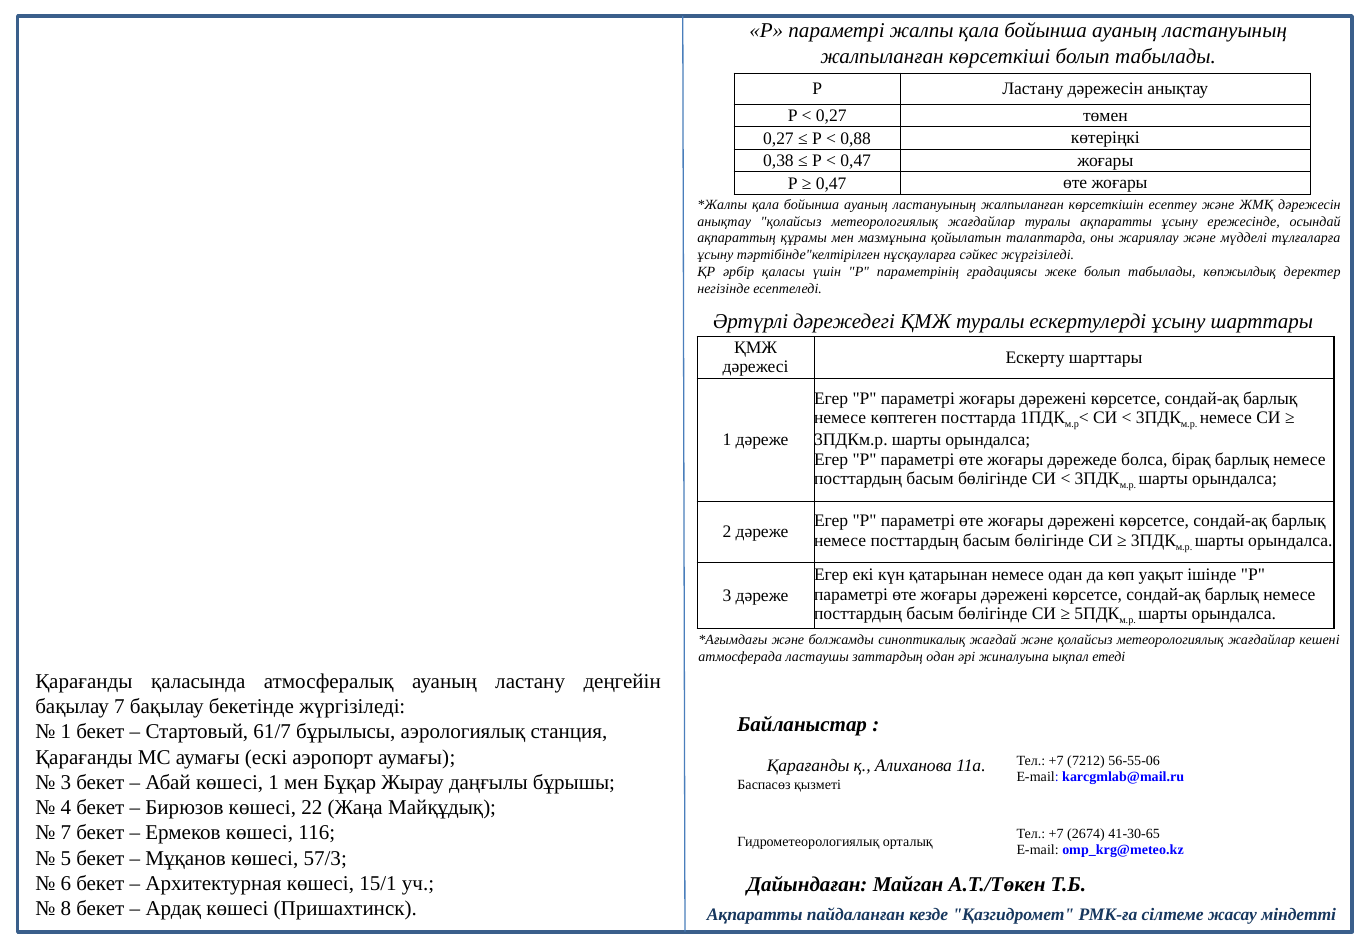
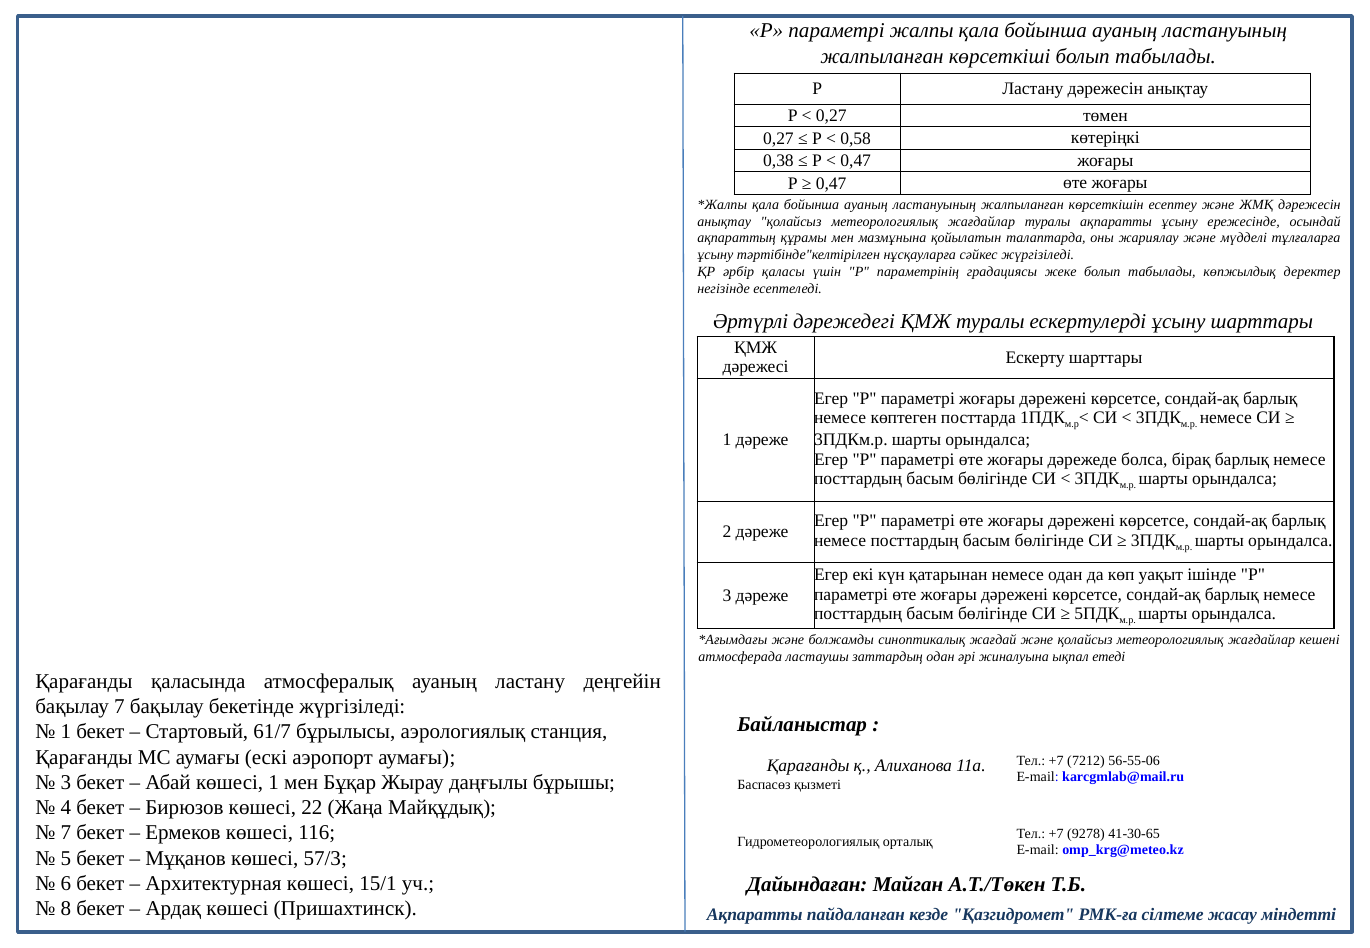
0,88: 0,88 -> 0,58 (856, 139)
2674: 2674 -> 9278 (1086, 835)
